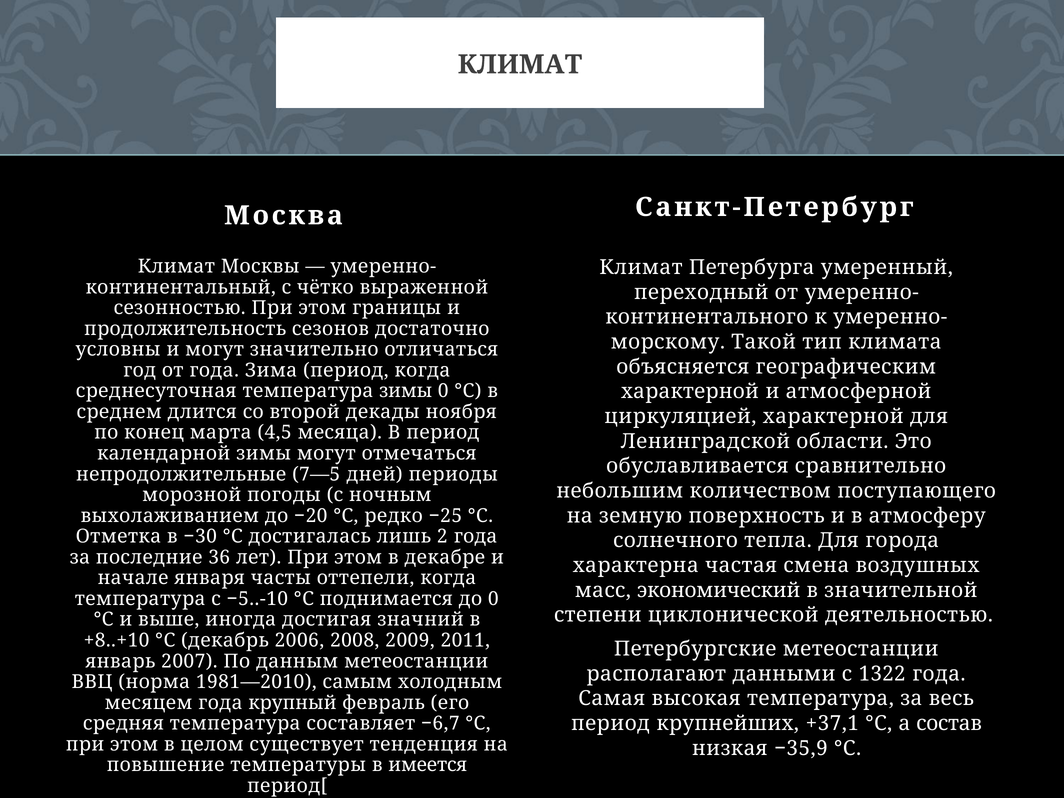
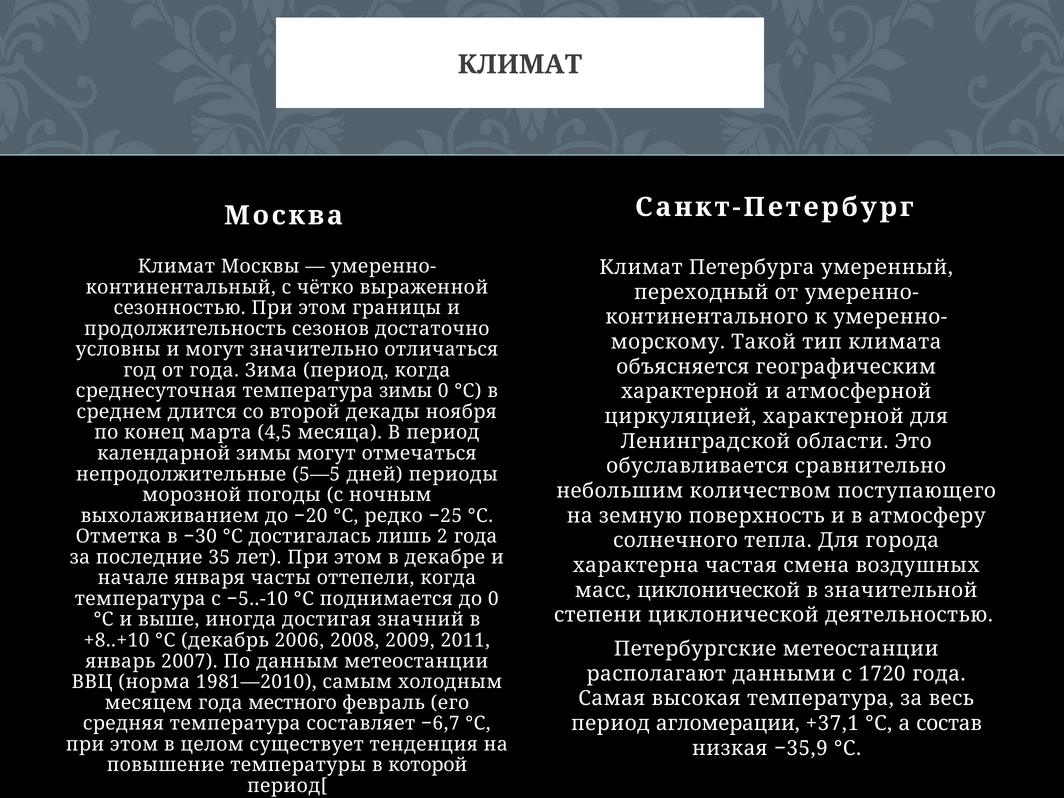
7—5: 7—5 -> 5—5 (316, 474)
36: 36 -> 35 (219, 557)
масс экономический: экономический -> циклонической (719, 590)
1322: 1322 -> 1720 (882, 674)
крупный: крупный -> местного (293, 703)
крупнейших: крупнейших -> агломерации (728, 723)
имеется: имеется -> которой (428, 765)
